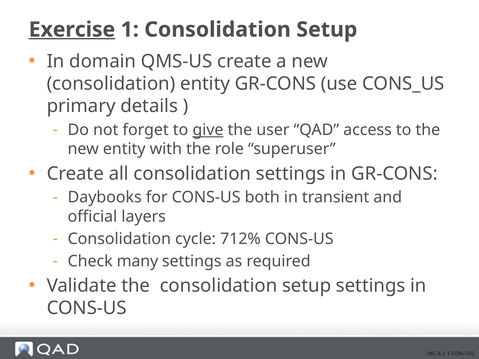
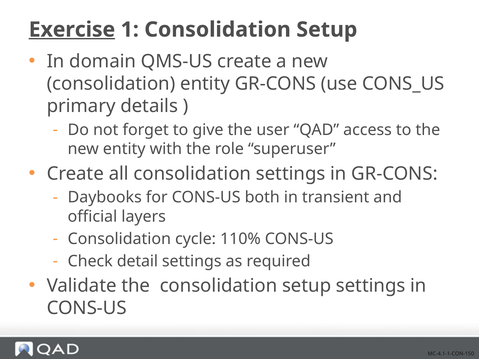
give underline: present -> none (208, 130)
712%: 712% -> 110% (240, 239)
many: many -> detail (137, 261)
